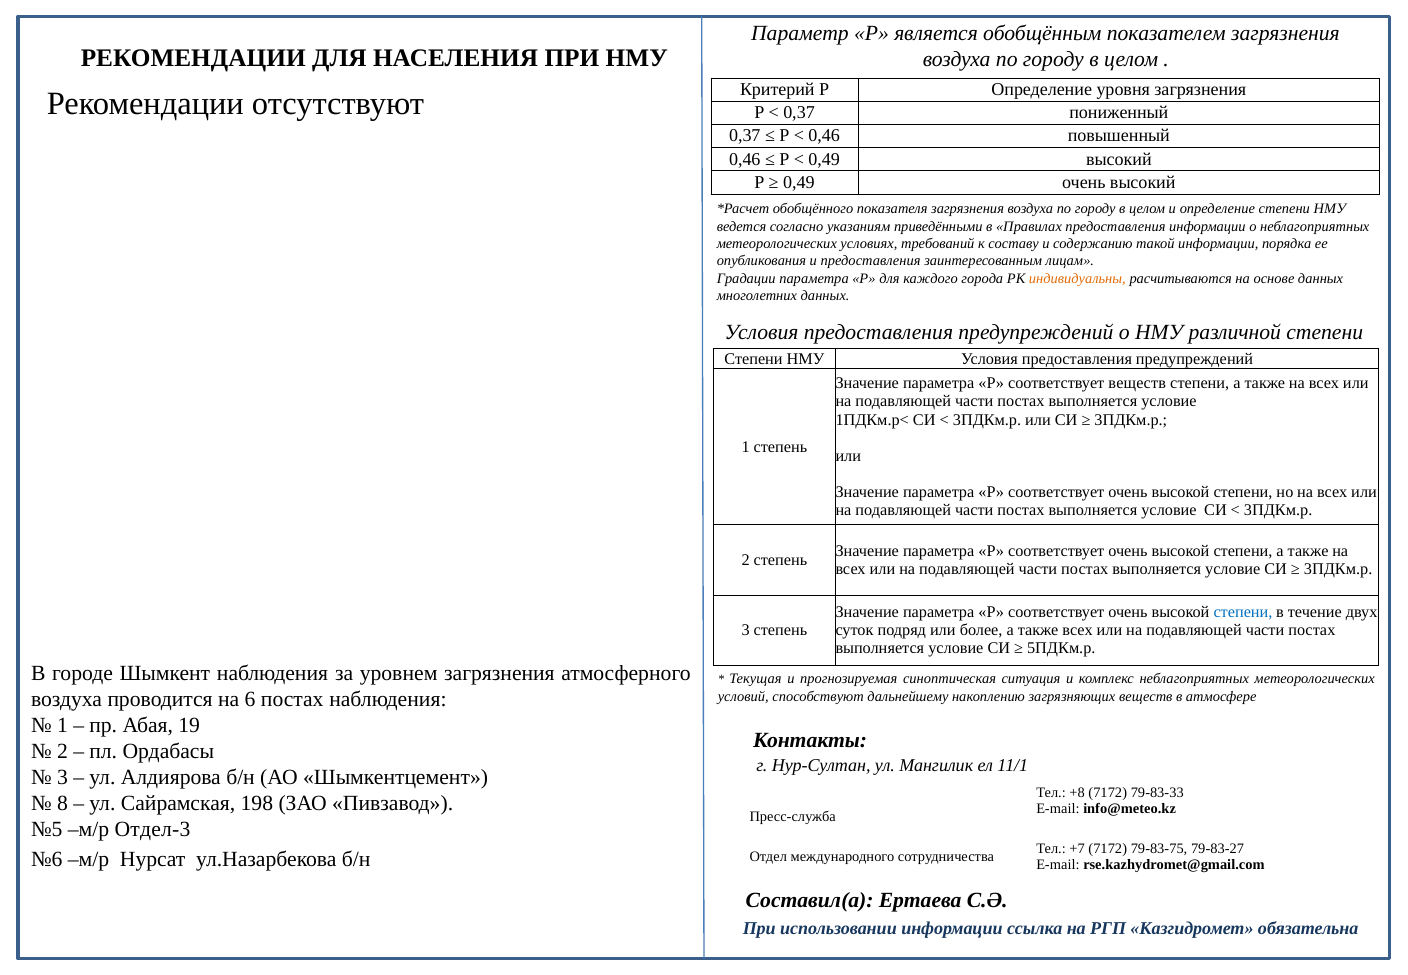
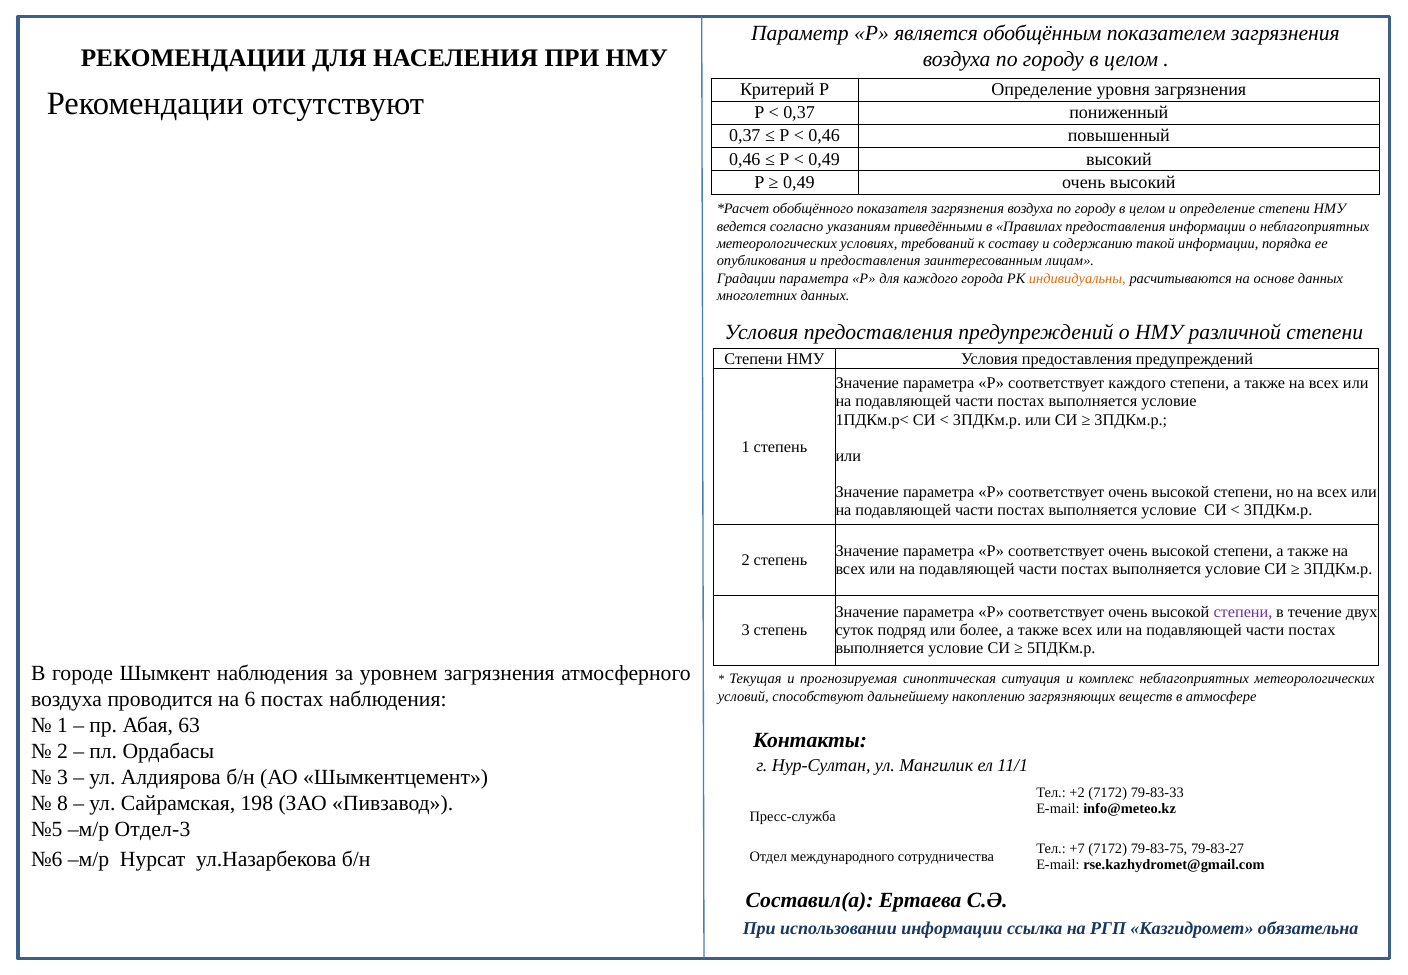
соответствует веществ: веществ -> каждого (1137, 384)
степени colour: blue -> purple (1243, 612)
19: 19 -> 63 (189, 725)
+8: +8 -> +2 (1077, 792)
